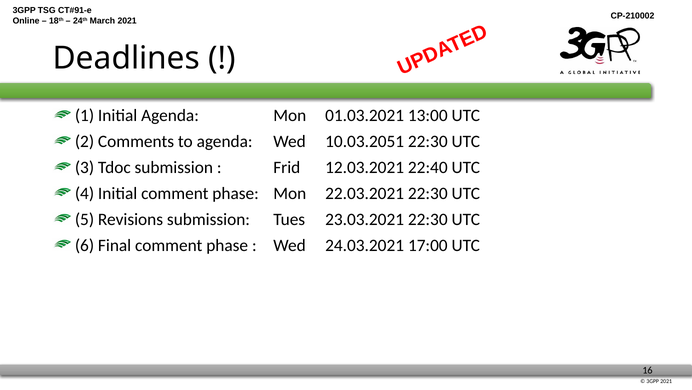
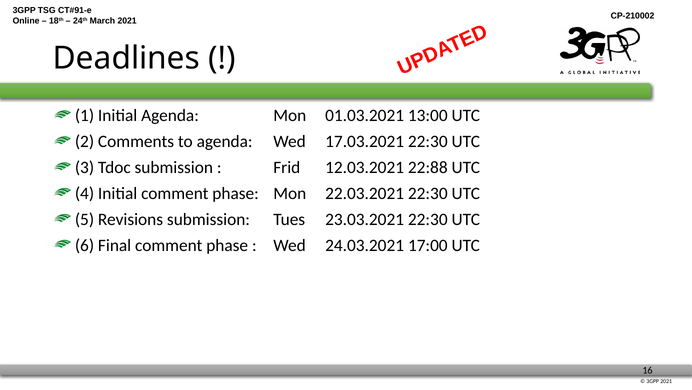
10.03.2051: 10.03.2051 -> 17.03.2021 (365, 141)
22:40: 22:40 -> 22:88 (428, 167)
